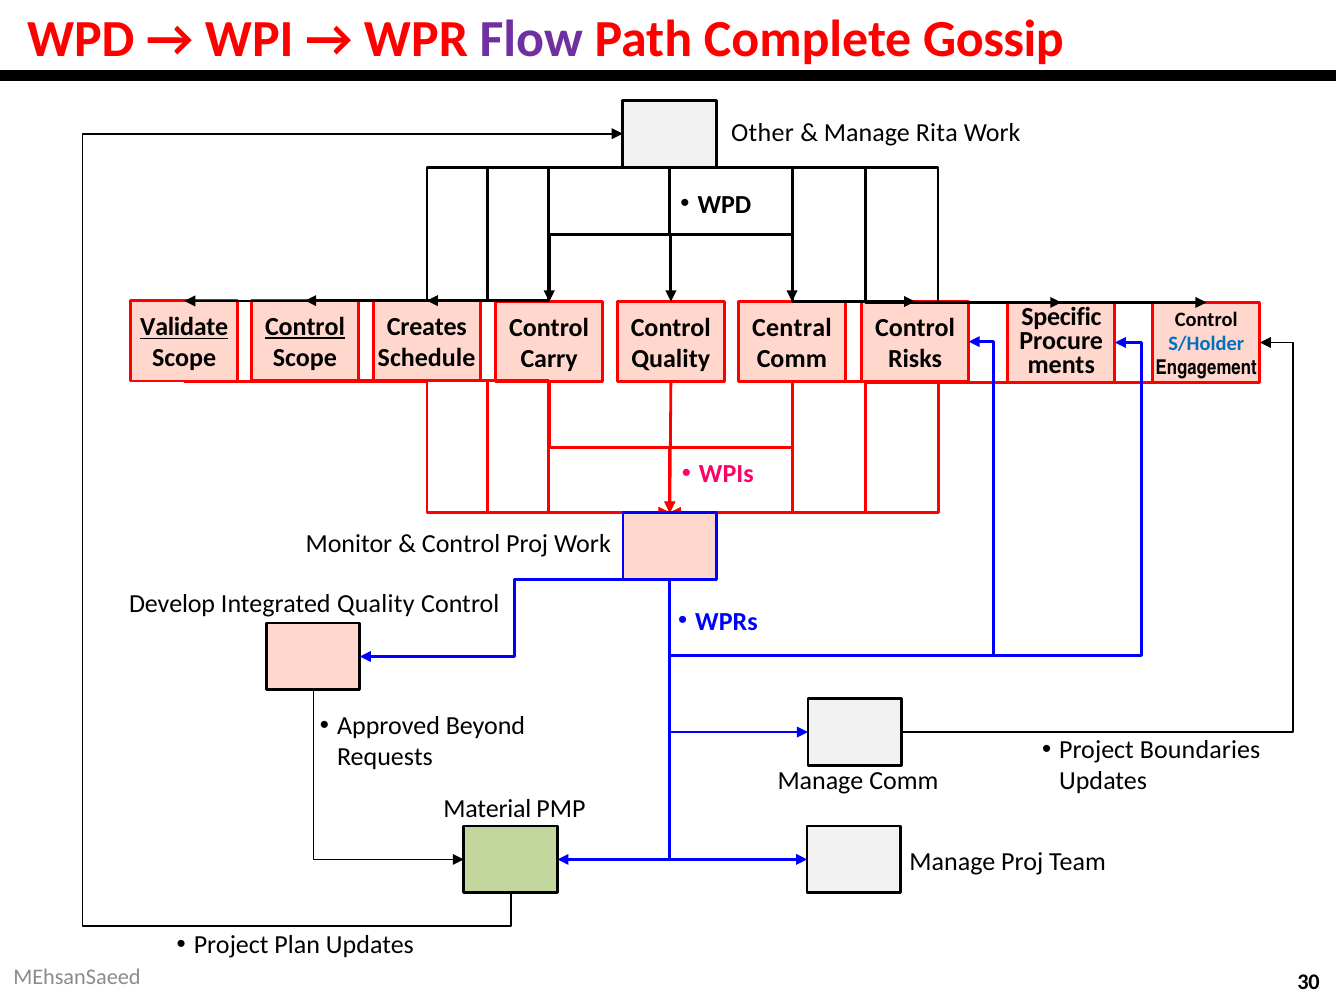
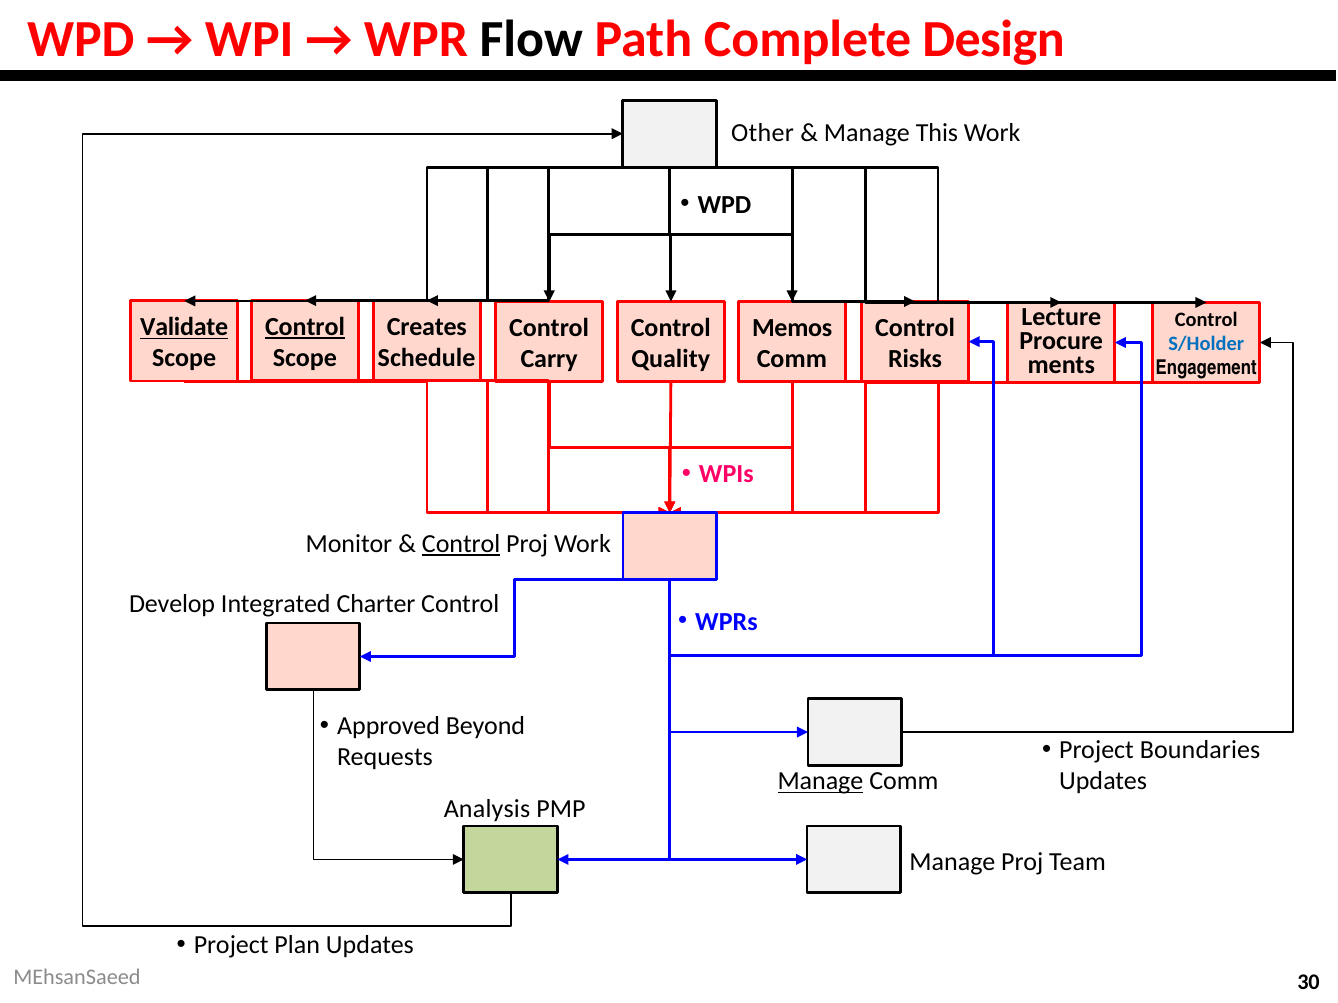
Flow colour: purple -> black (531, 39)
Gossip: Gossip -> Design (994, 39)
Rita: Rita -> This (937, 133)
Specific: Specific -> Lecture (1061, 317)
Central: Central -> Memos (792, 328)
Control underline: none -> present (461, 544)
Integrated Quality: Quality -> Charter (376, 604)
Manage underline: none -> present (820, 782)
Material: Material -> Analysis (487, 810)
